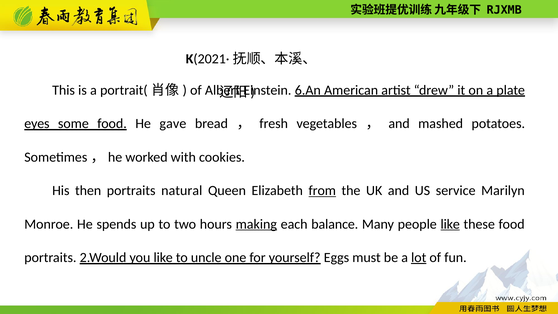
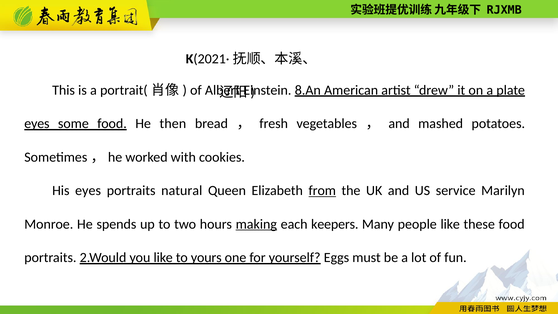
6.An: 6.An -> 8.An (308, 90)
gave: gave -> then (173, 124)
His then: then -> eyes (88, 191)
balance: balance -> keepers (335, 224)
like underline: present -> none (450, 224)
uncle: uncle -> yours (206, 257)
lot underline: present -> none (419, 257)
